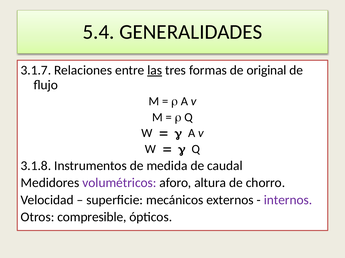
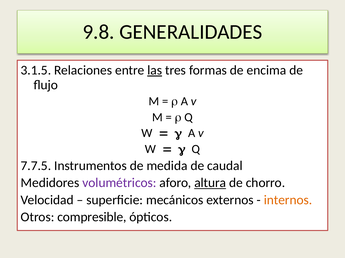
5.4: 5.4 -> 9.8 (99, 32)
3.1.7: 3.1.7 -> 3.1.5 (36, 70)
original: original -> encima (267, 70)
3.1.8: 3.1.8 -> 7.7.5 (36, 166)
altura underline: none -> present (210, 183)
internos colour: purple -> orange (288, 200)
